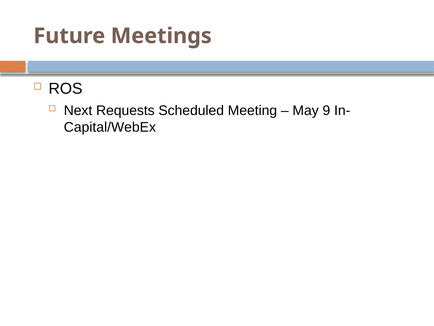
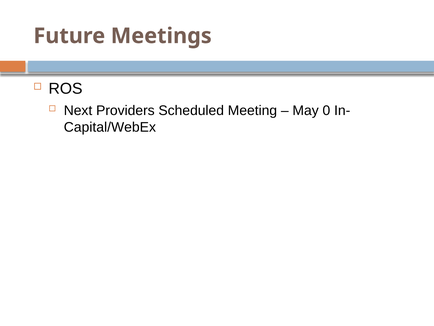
Requests: Requests -> Providers (125, 110)
9: 9 -> 0 (326, 110)
